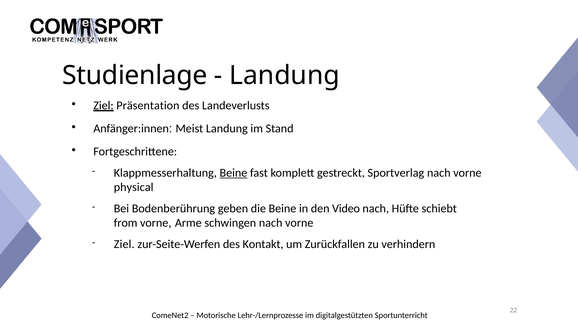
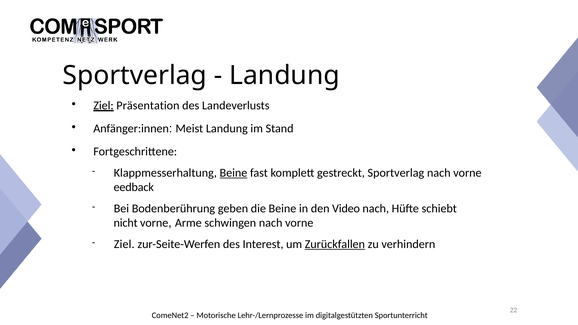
Studienlage: Studienlage -> Sportverlag (135, 76)
physical: physical -> eedback (134, 187)
from: from -> nicht (126, 223)
Kontakt: Kontakt -> Interest (263, 244)
Zurückfallen underline: none -> present (335, 244)
